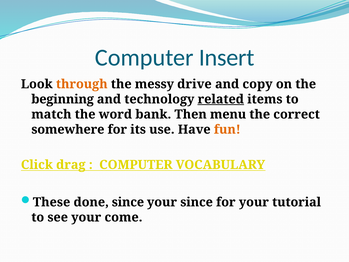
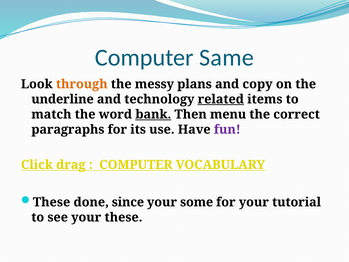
Insert: Insert -> Same (226, 58)
drive: drive -> plans (194, 84)
beginning: beginning -> underline (63, 99)
bank underline: none -> present (153, 114)
somewhere: somewhere -> paragraphs (68, 129)
fun colour: orange -> purple (227, 129)
your since: since -> some (197, 202)
your come: come -> these (123, 217)
